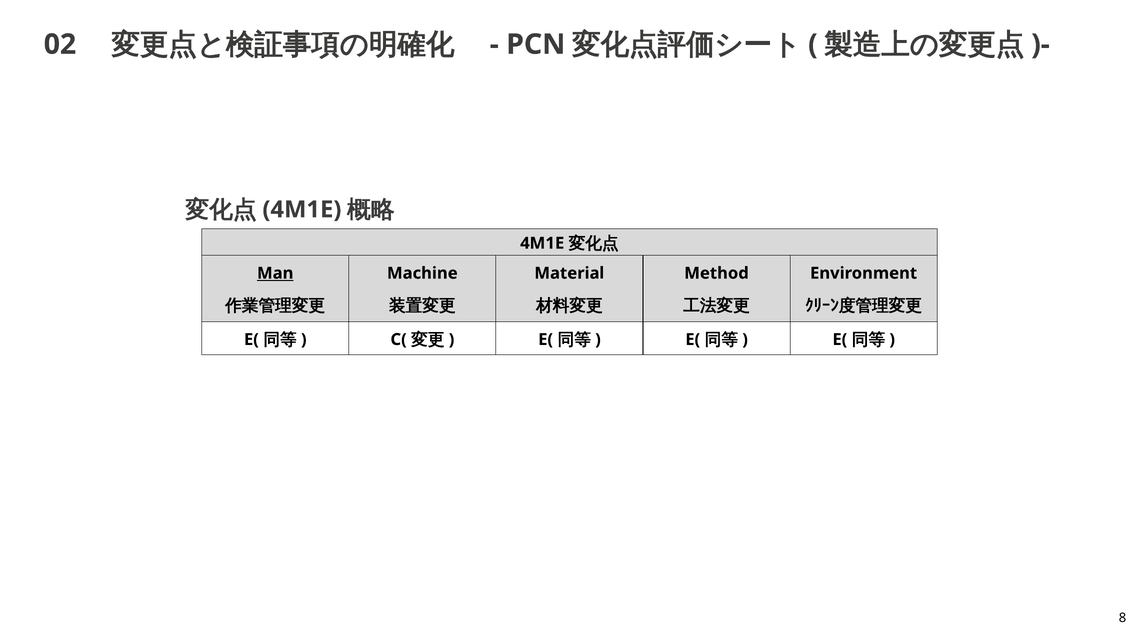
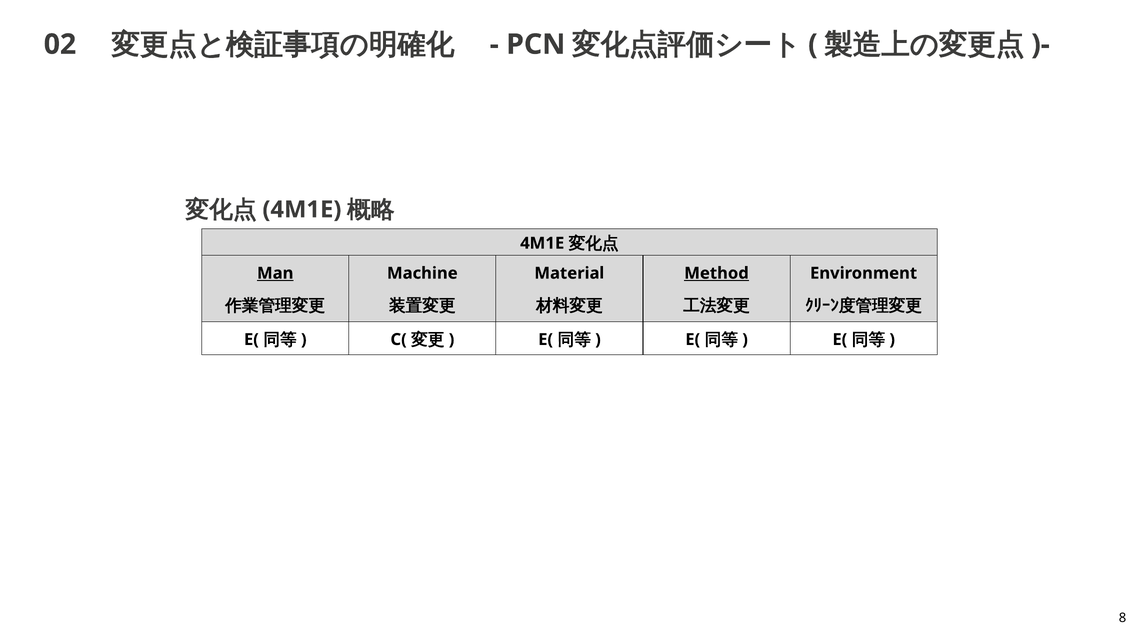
Method underline: none -> present (717, 273)
